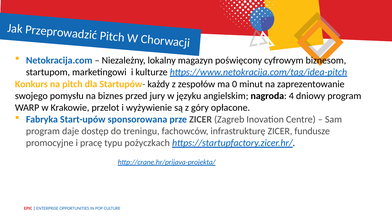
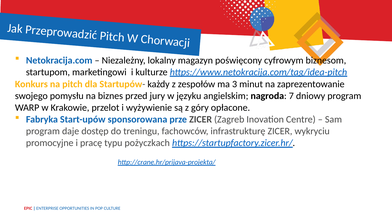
0: 0 -> 3 (235, 84)
4: 4 -> 7 (291, 96)
fundusze: fundusze -> wykryciu (312, 131)
